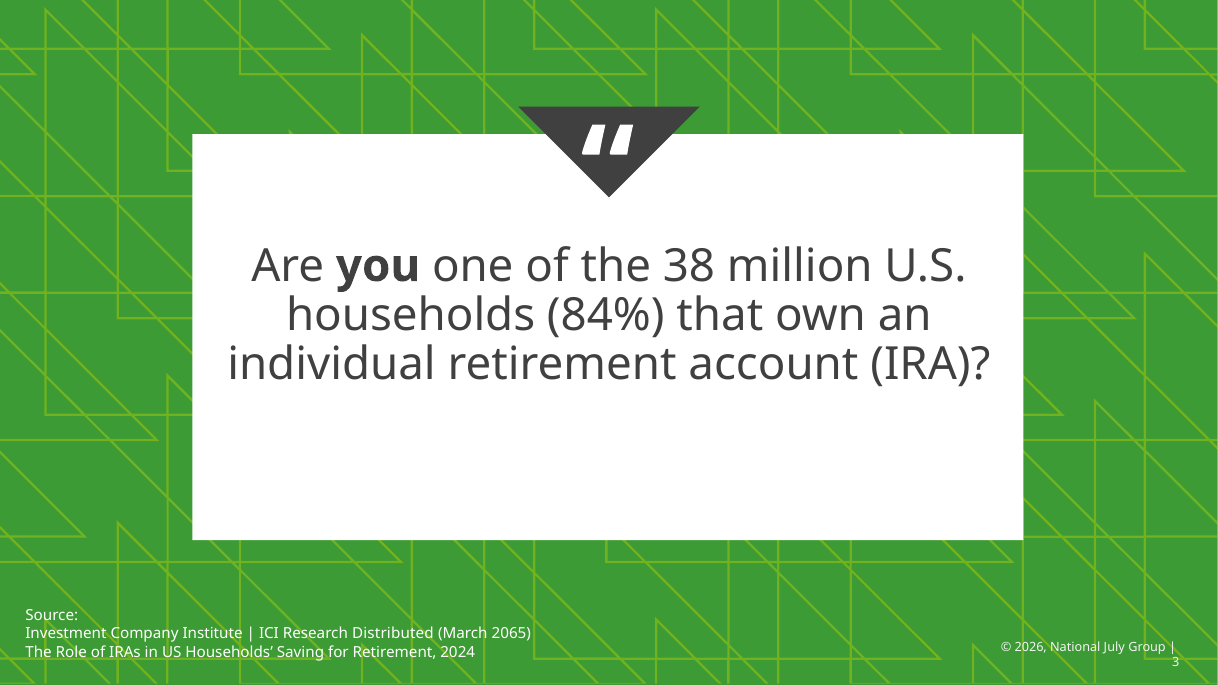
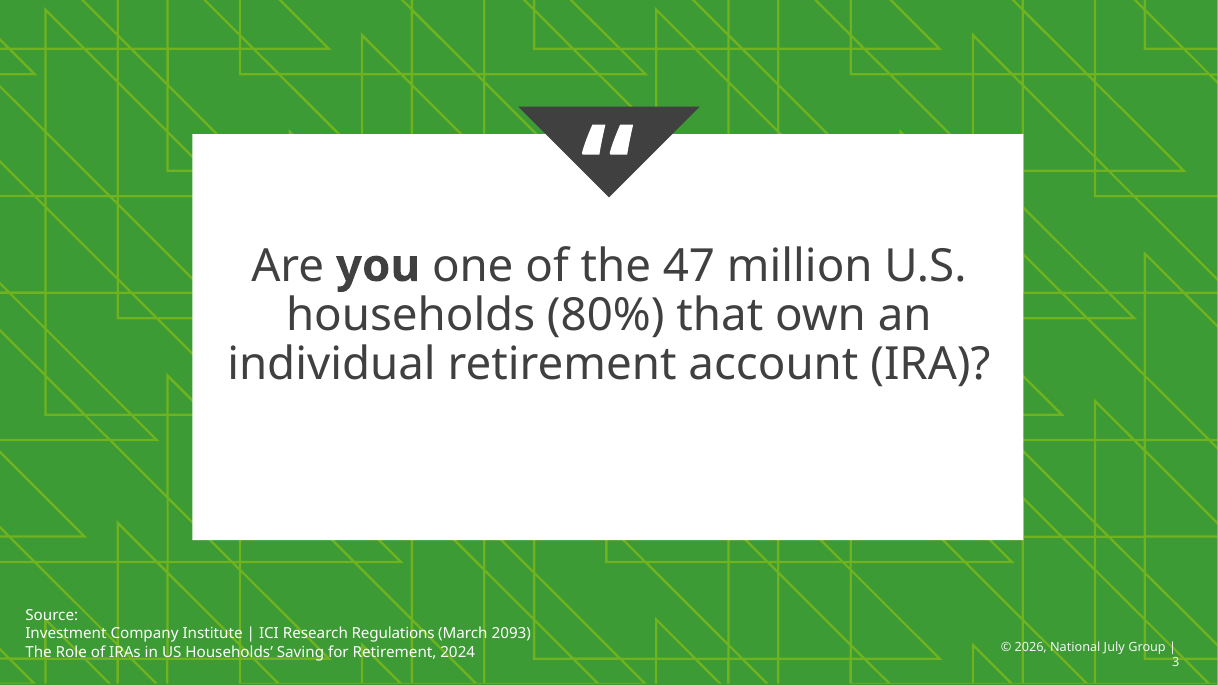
38: 38 -> 47 (689, 266)
84%: 84% -> 80% (606, 315)
Distributed: Distributed -> Regulations (393, 634)
2065: 2065 -> 2093 (511, 634)
